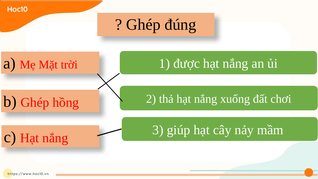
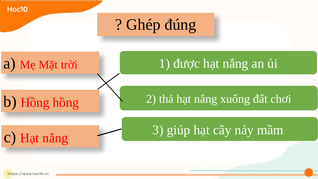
b Ghép: Ghép -> Hồng (35, 102)
